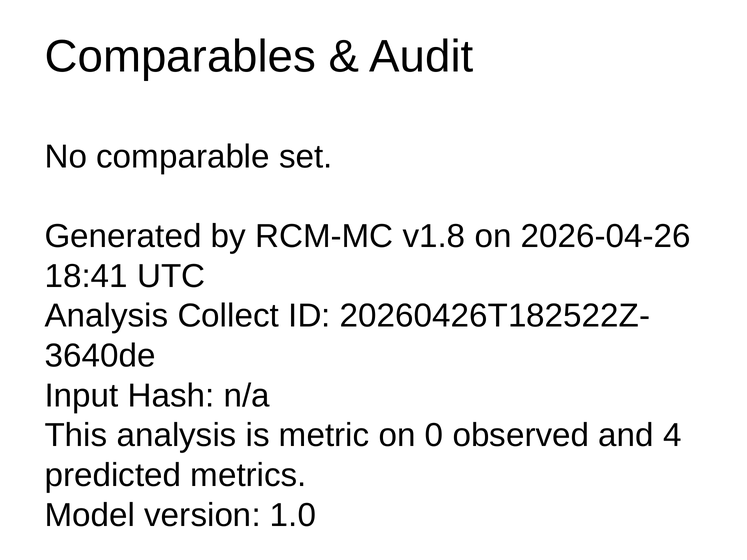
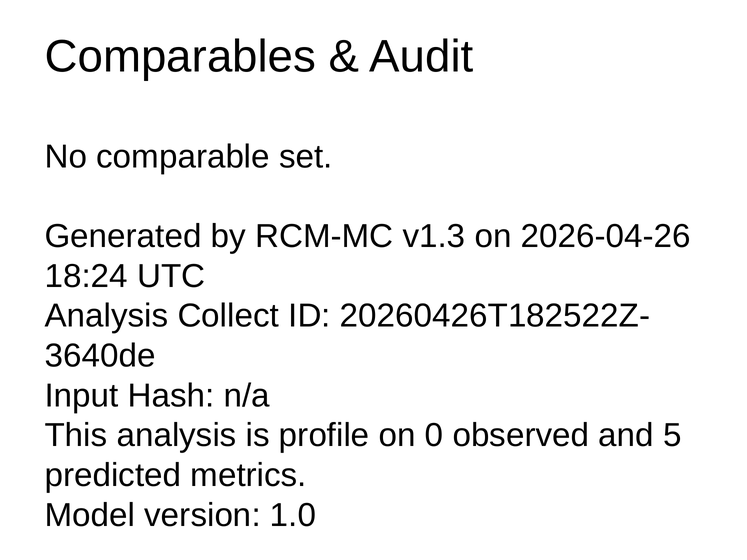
v1.8: v1.8 -> v1.3 (434, 236)
18:41: 18:41 -> 18:24 (86, 276)
metric: metric -> profile (324, 436)
4: 4 -> 5 (672, 436)
